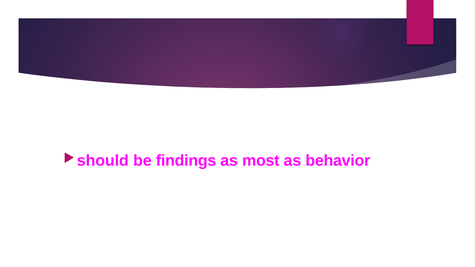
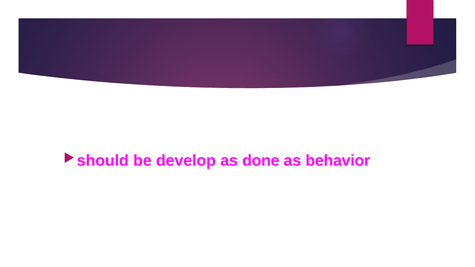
findings: findings -> develop (186, 161)
most: most -> done (261, 161)
